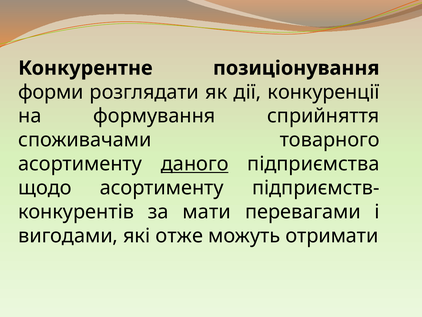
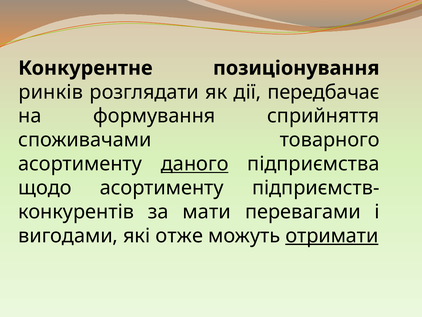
форми: форми -> ринків (51, 92)
конкуренції: конкуренції -> передбачає (324, 92)
отримати underline: none -> present (332, 235)
